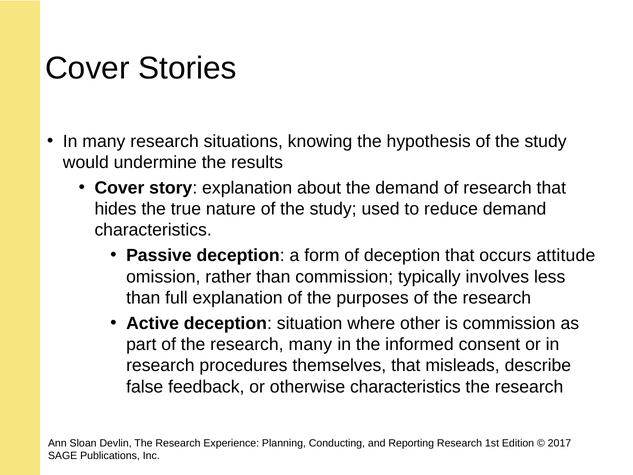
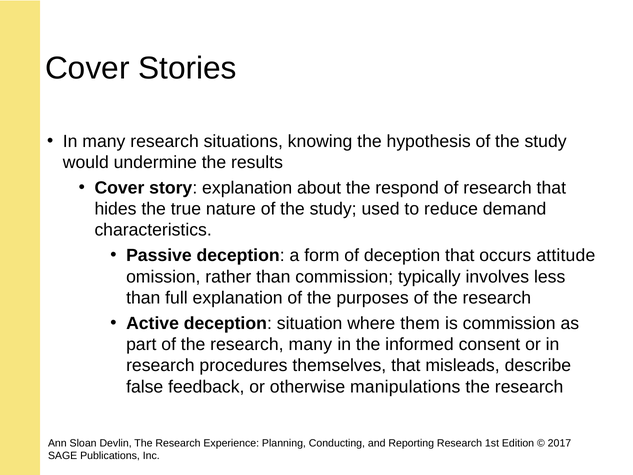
the demand: demand -> respond (407, 188)
other: other -> them (420, 323)
otherwise characteristics: characteristics -> manipulations (405, 387)
